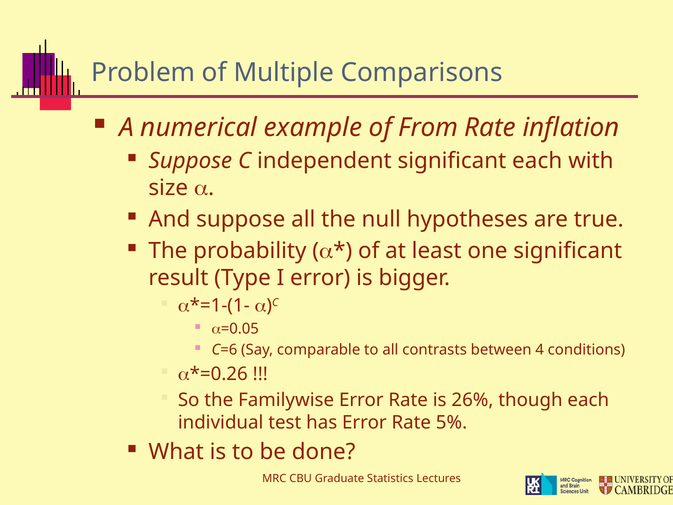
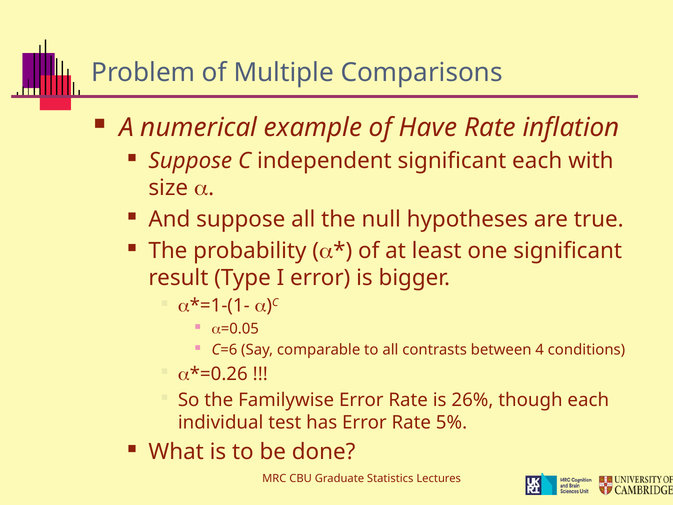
From: From -> Have (428, 127)
